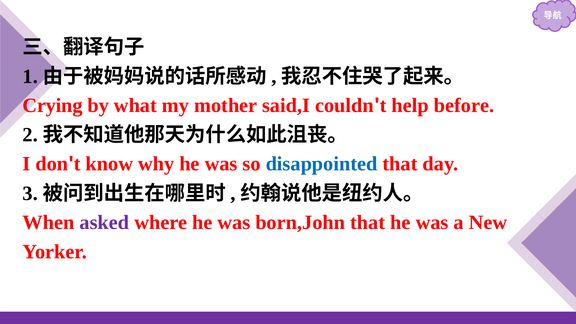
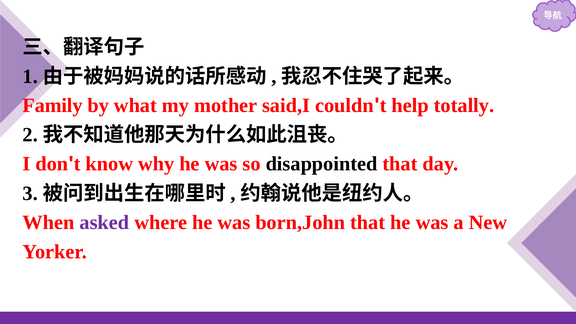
Crying: Crying -> Family (53, 105)
before: before -> totally (464, 105)
disappointed colour: blue -> black (322, 164)
